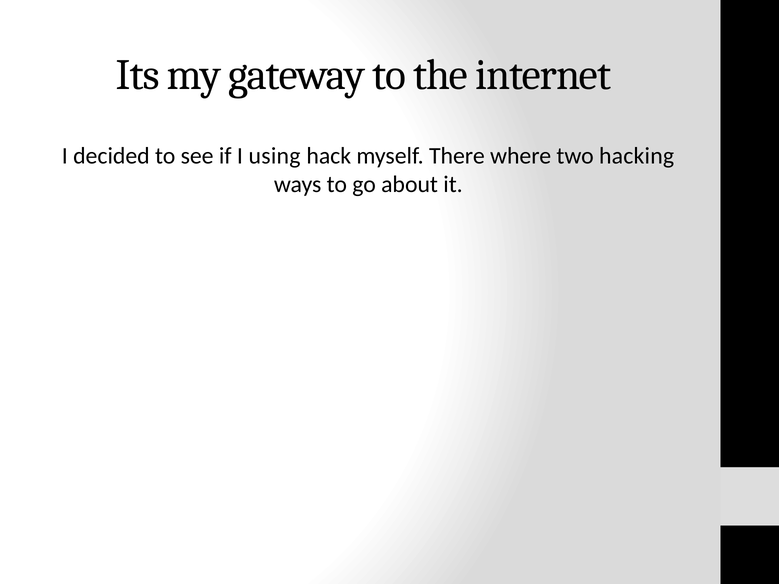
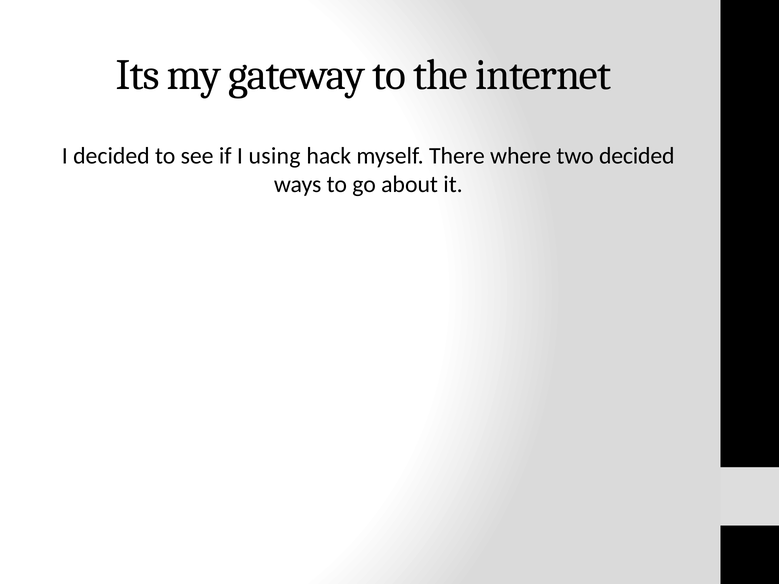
two hacking: hacking -> decided (637, 156)
